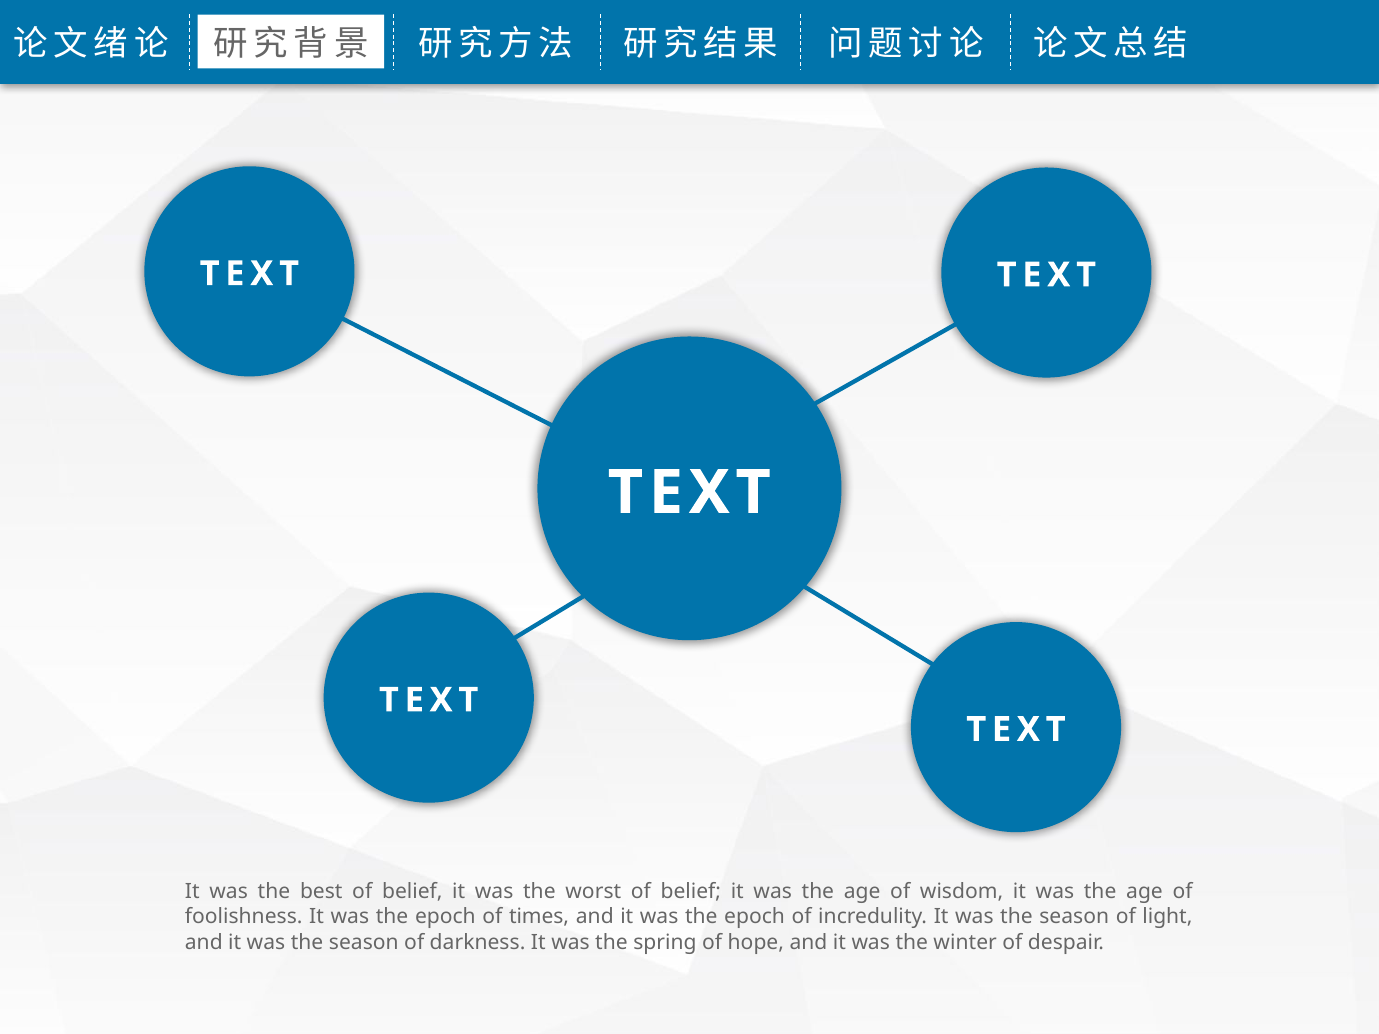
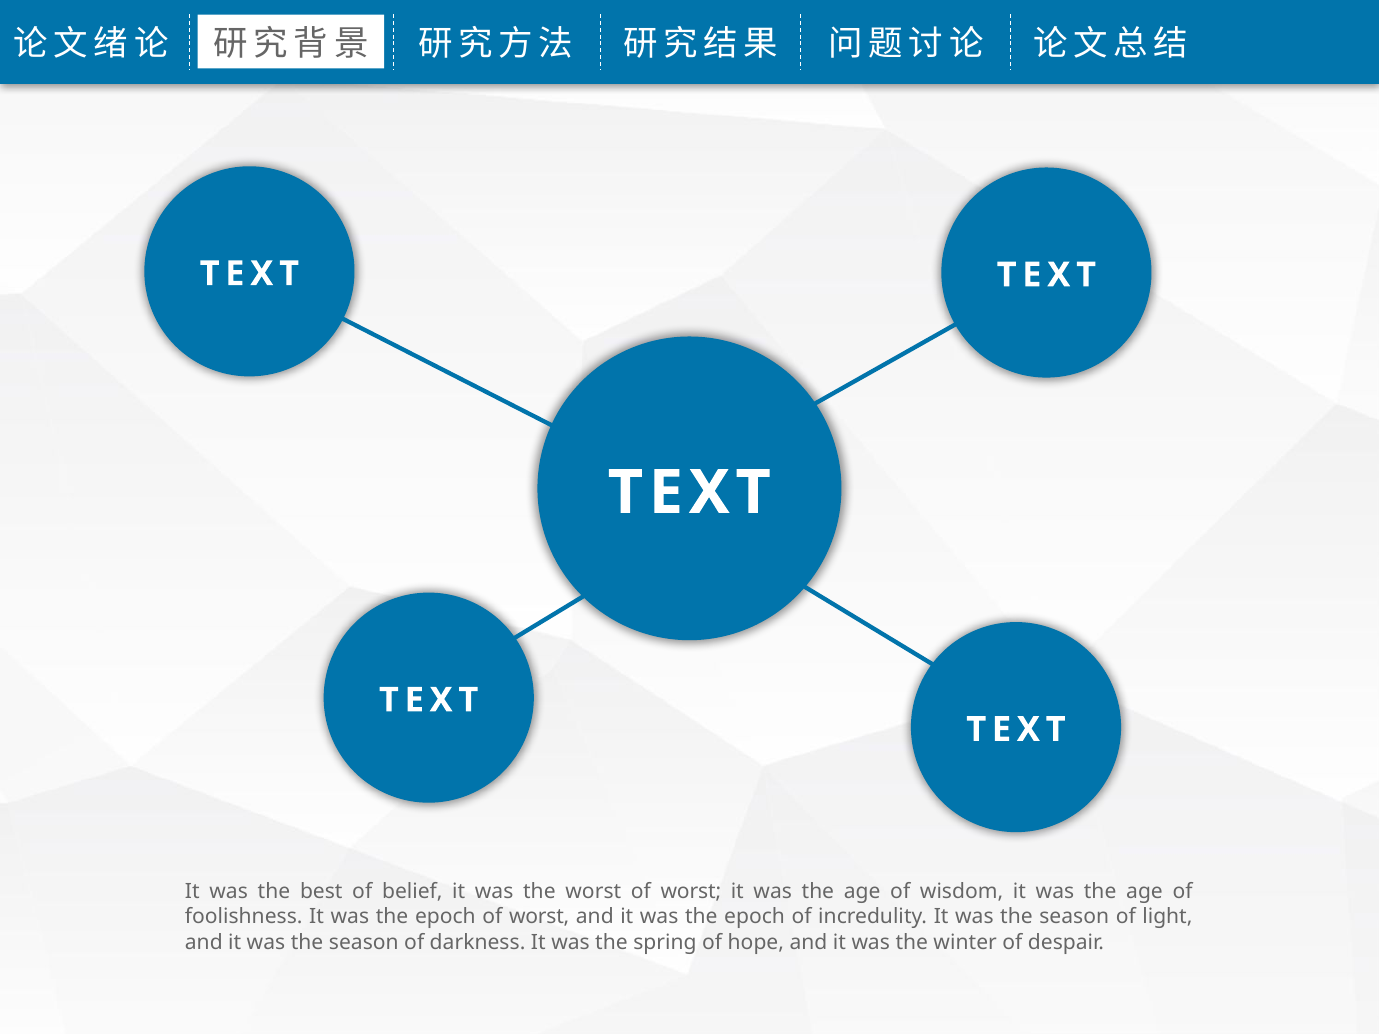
worst of belief: belief -> worst (691, 892)
epoch of times: times -> worst (539, 917)
